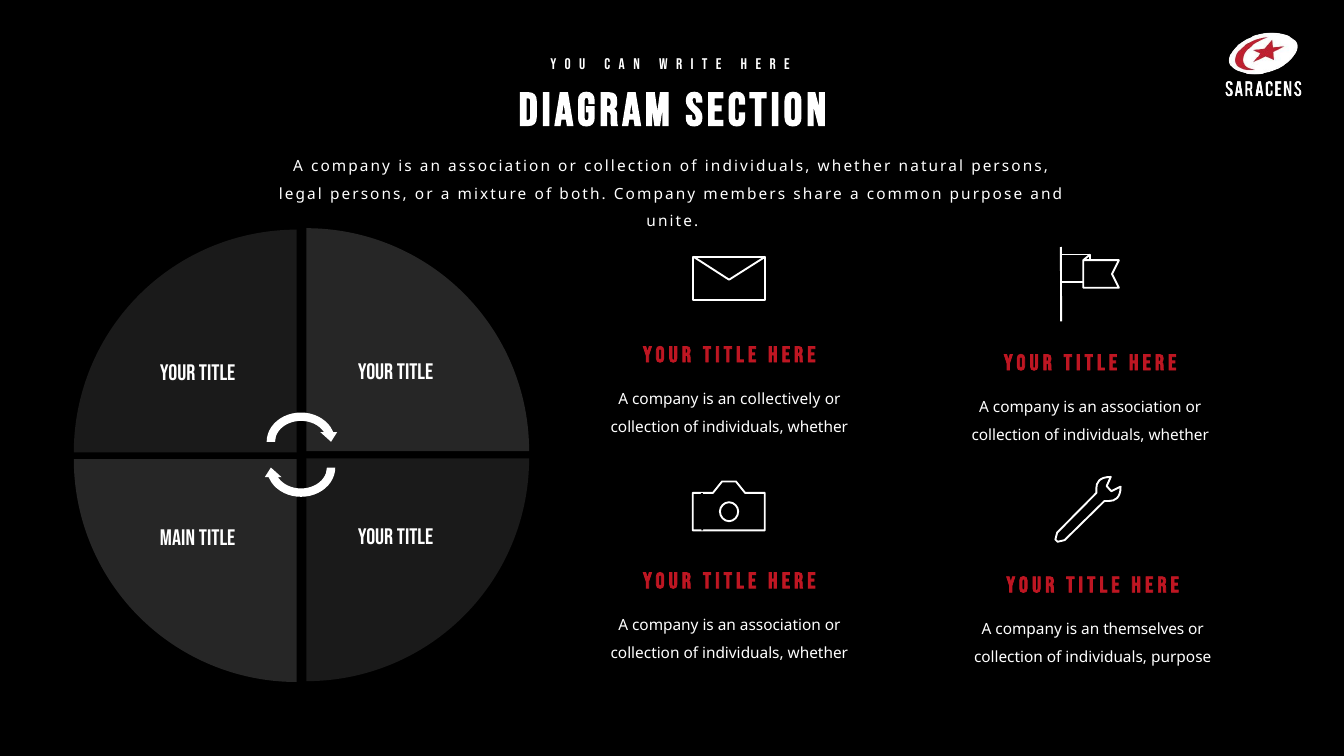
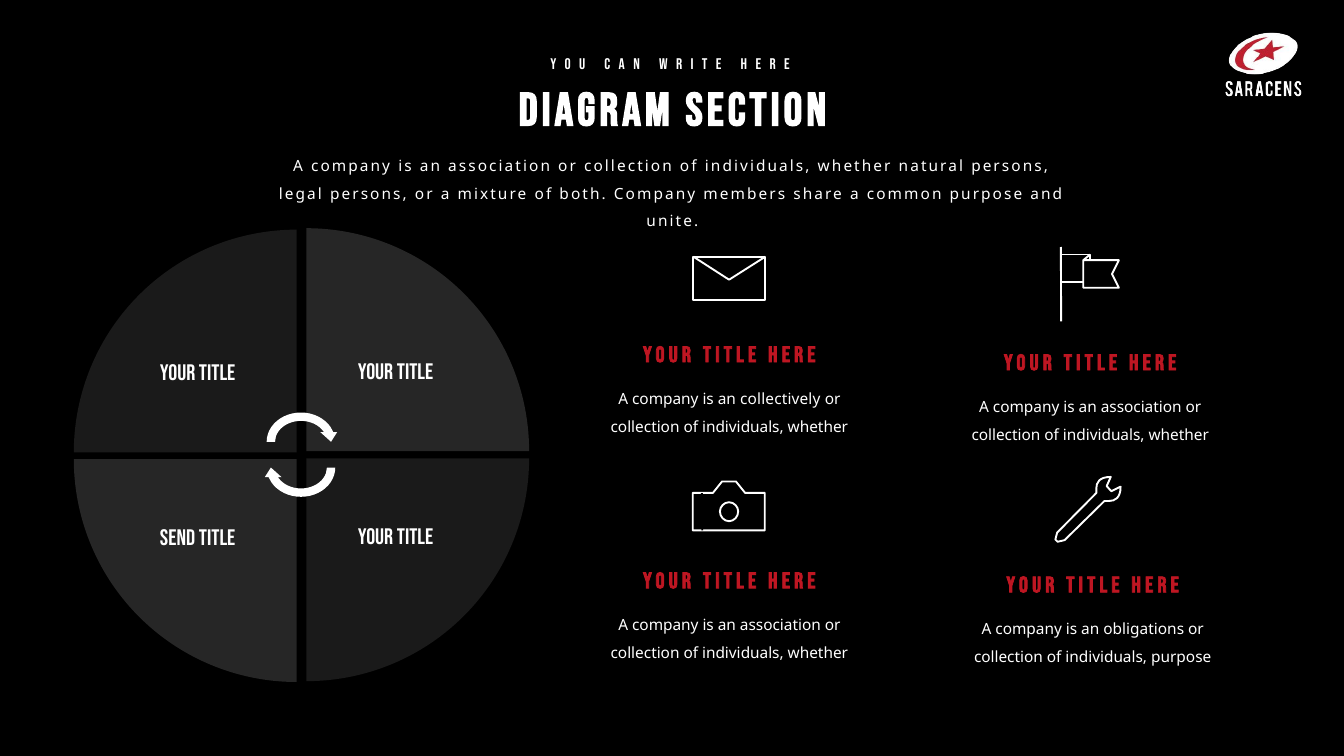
MAIN: MAIN -> SEND (178, 538)
themselves: themselves -> obligations (1144, 630)
